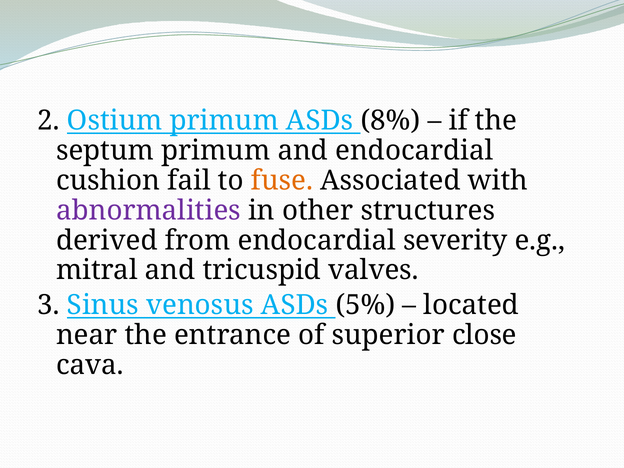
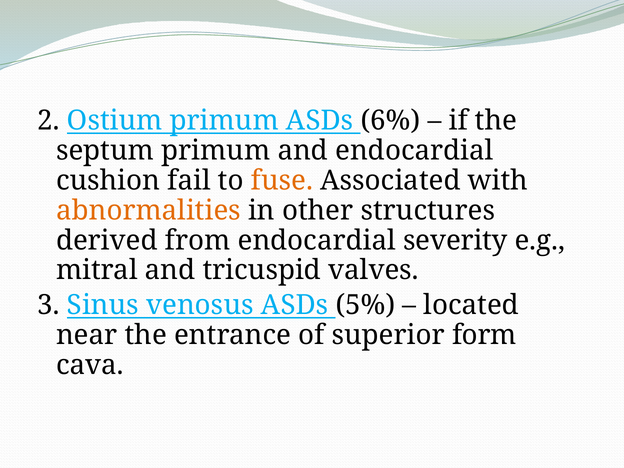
8%: 8% -> 6% (391, 120)
abnormalities colour: purple -> orange (148, 210)
close: close -> form (484, 335)
